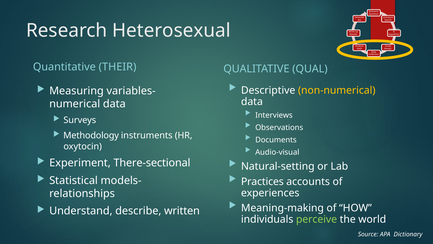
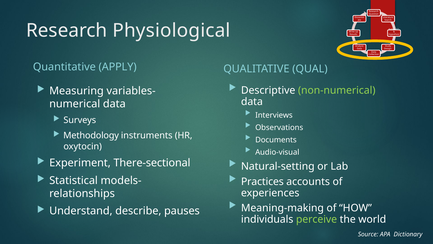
Heterosexual: Heterosexual -> Physiological (171, 30)
THEIR: THEIR -> APPLY (118, 67)
non-numerical colour: yellow -> light green (337, 90)
written: written -> pauses (182, 211)
